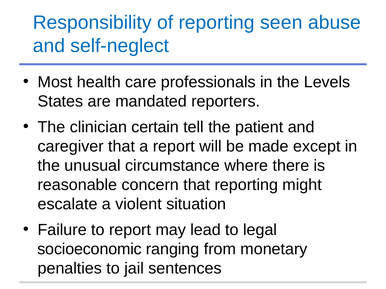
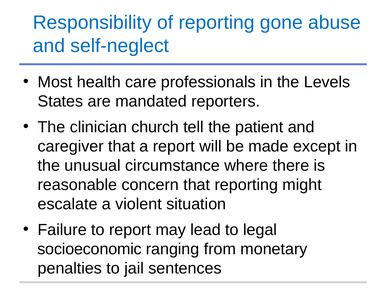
seen: seen -> gone (281, 23)
certain: certain -> church (155, 127)
